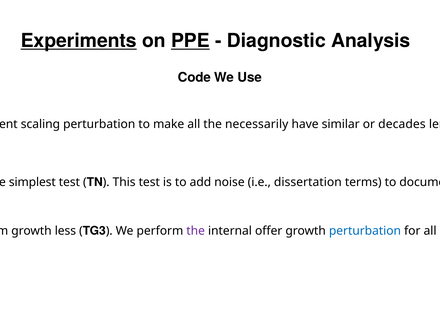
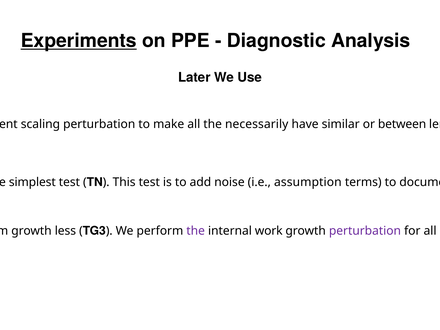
PPE underline: present -> none (190, 41)
Code: Code -> Later (194, 77)
decades: decades -> between (402, 124)
dissertation: dissertation -> assumption (308, 182)
offer: offer -> work (269, 231)
perturbation colour: blue -> purple (365, 231)
